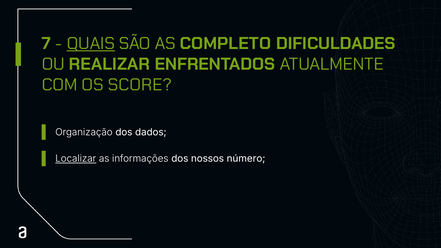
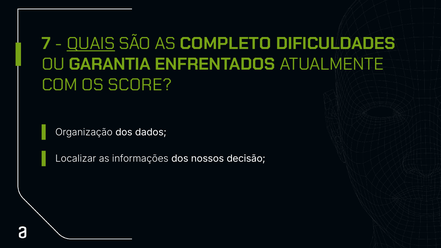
REALIZAR: REALIZAR -> GARANTIA (110, 64)
Localizar underline: present -> none (76, 159)
número: número -> decisão (246, 159)
